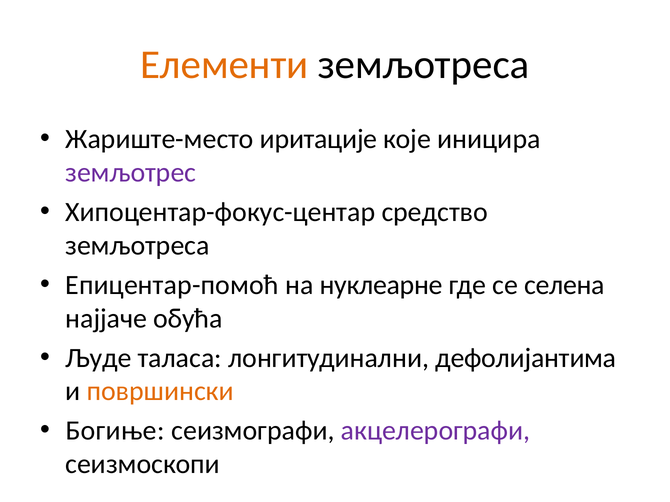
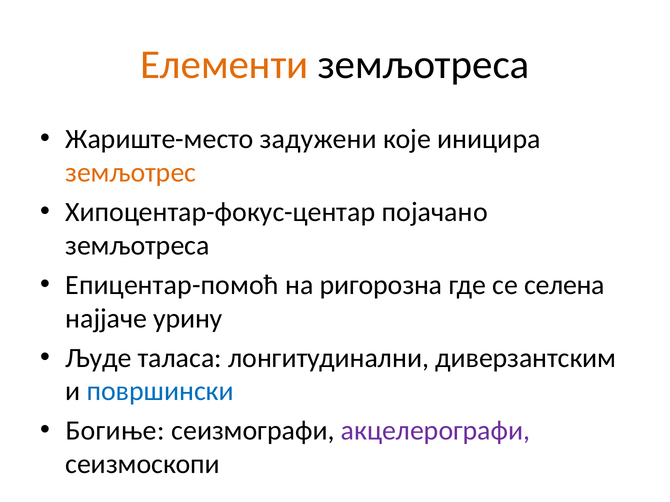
иритације: иритације -> задужени (318, 139)
земљотрес colour: purple -> orange (131, 173)
средство: средство -> појачано (435, 212)
нуклеарне: нуклеарне -> ригорозна (381, 285)
обућа: обућа -> урину (188, 319)
дефолијантима: дефолијантима -> диверзантским (526, 358)
површински colour: orange -> blue (160, 392)
